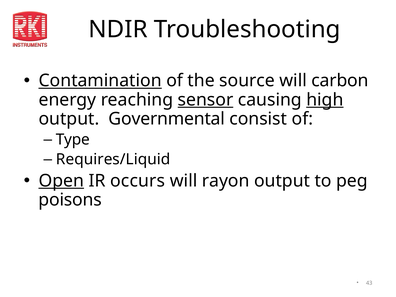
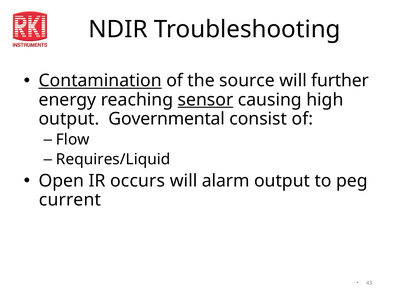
carbon: carbon -> further (340, 81)
high underline: present -> none (325, 100)
Type: Type -> Flow (73, 140)
Open underline: present -> none (61, 181)
rayon: rayon -> alarm (226, 181)
poisons: poisons -> current (70, 200)
